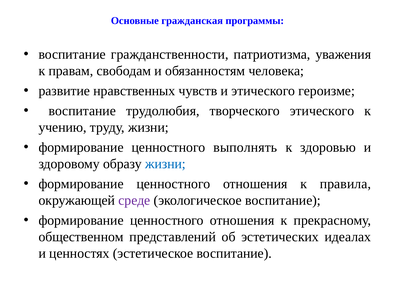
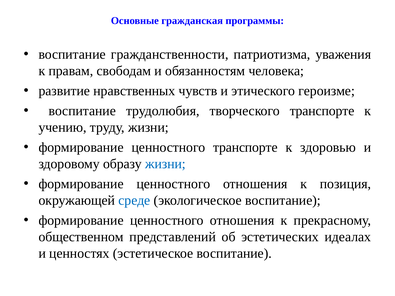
творческого этического: этического -> транспорте (322, 111)
ценностного выполнять: выполнять -> транспорте (245, 148)
правила: правила -> позиция (345, 184)
среде colour: purple -> blue (134, 200)
